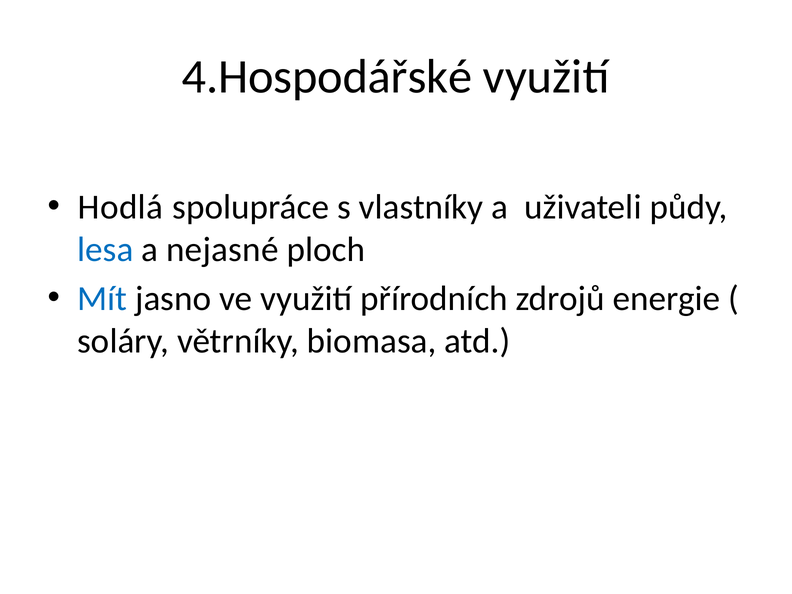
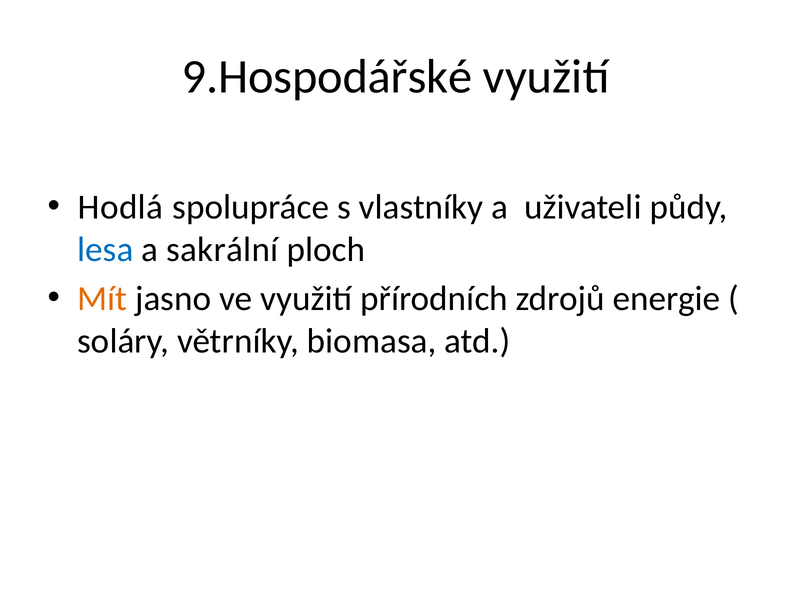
4.Hospodářské: 4.Hospodářské -> 9.Hospodářské (327, 77)
nejasné: nejasné -> sakrální (222, 249)
Mít colour: blue -> orange (102, 299)
